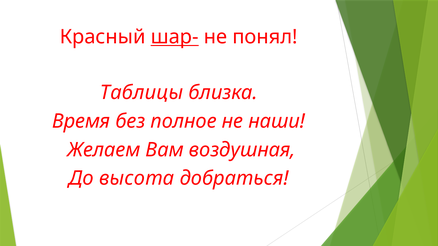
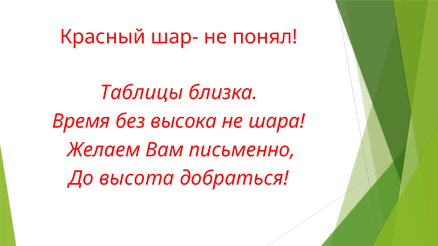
шар- underline: present -> none (175, 37)
полное: полное -> высока (184, 121)
наши: наши -> шара (277, 121)
воздушная: воздушная -> письменно (242, 150)
